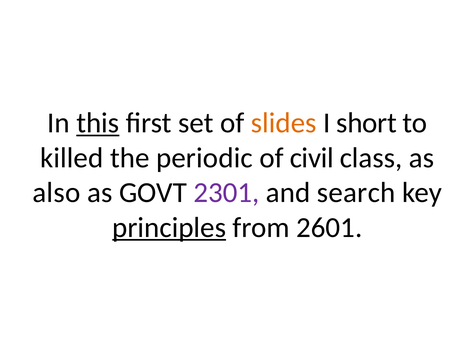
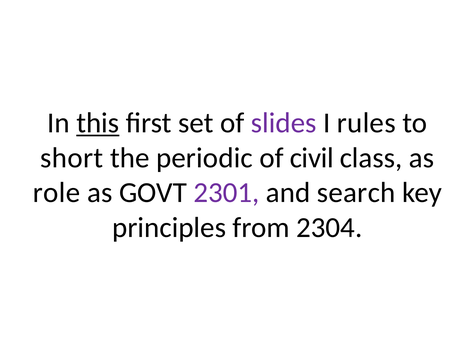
slides colour: orange -> purple (284, 123)
short: short -> rules (366, 123)
killed: killed -> short (72, 158)
also: also -> role (56, 193)
principles underline: present -> none (169, 228)
2601: 2601 -> 2304 (329, 228)
